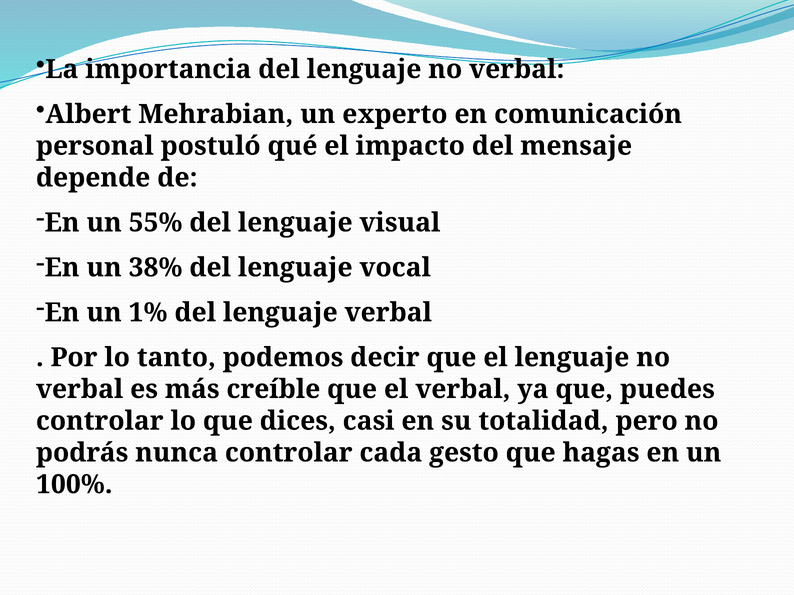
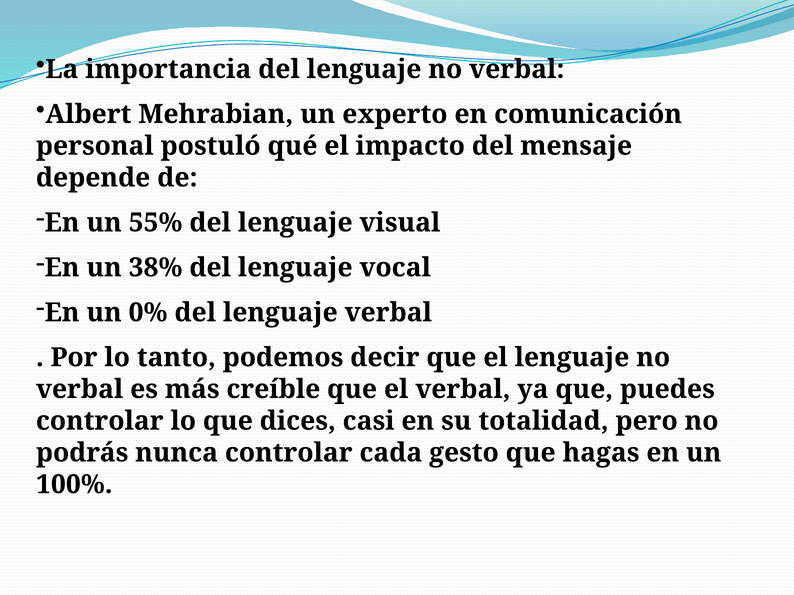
1%: 1% -> 0% (148, 313)
